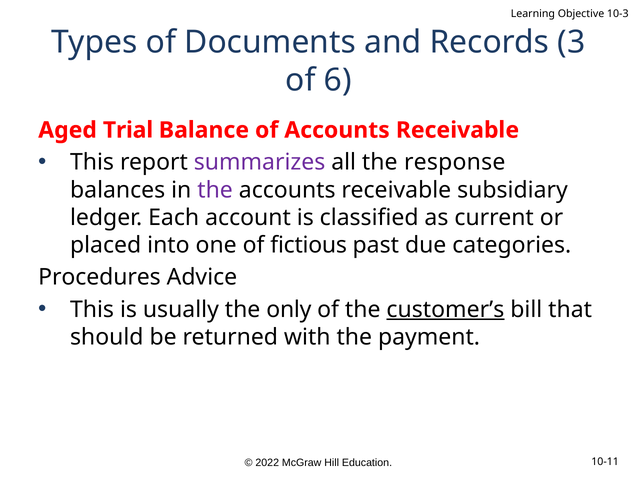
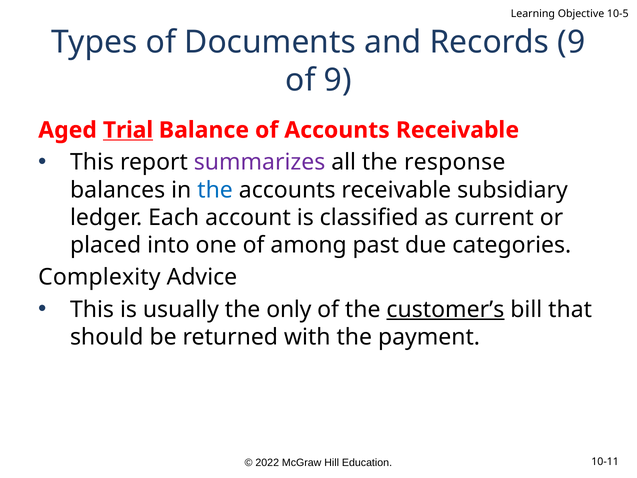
10-3: 10-3 -> 10-5 (618, 14)
Records 3: 3 -> 9 (571, 42)
of 6: 6 -> 9 (338, 80)
Trial underline: none -> present (128, 130)
the colour: purple -> blue (215, 190)
fictious: fictious -> among (309, 245)
Procedures: Procedures -> Complexity (99, 277)
